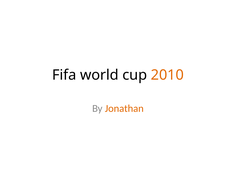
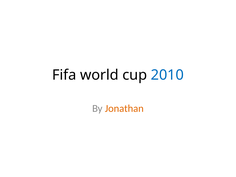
2010 colour: orange -> blue (167, 75)
